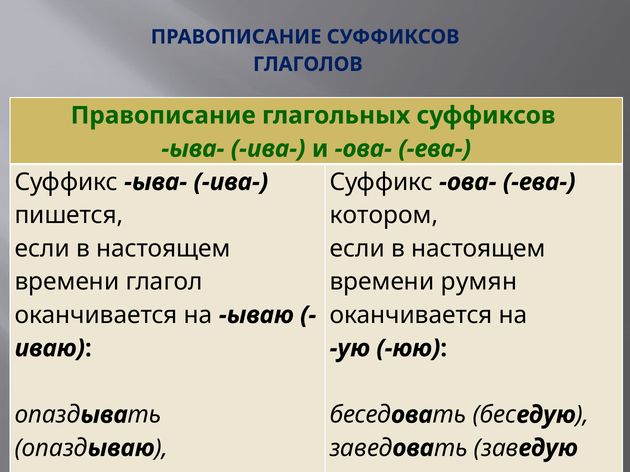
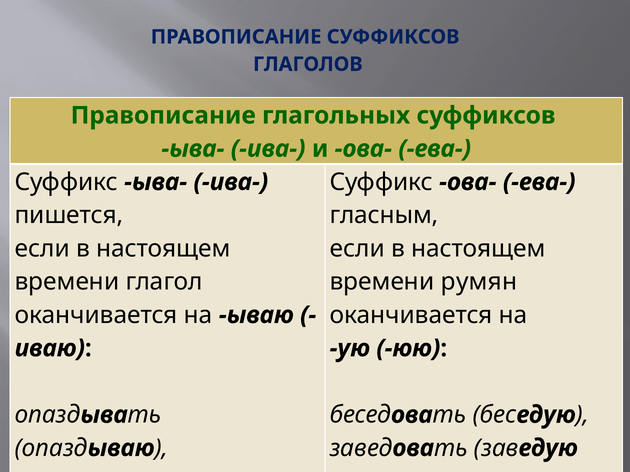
котором: котором -> гласным (384, 215)
